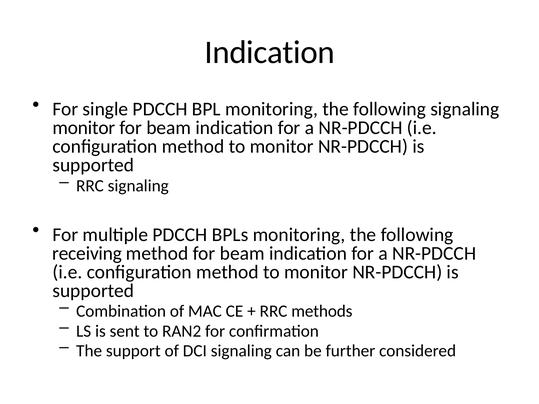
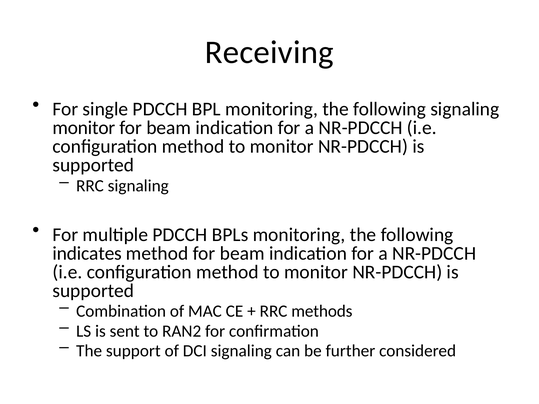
Indication: Indication -> Receiving (269, 52)
receiving: receiving -> indicates (87, 253)
